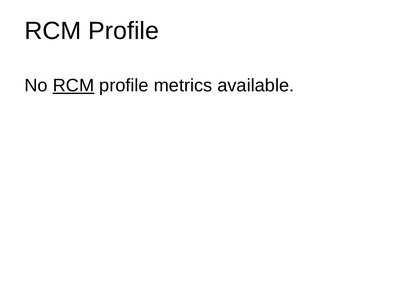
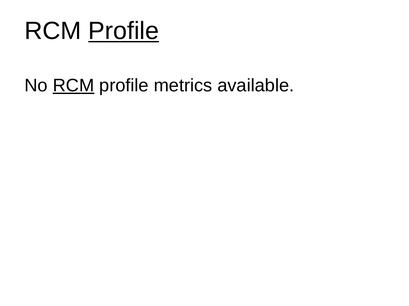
Profile underline: none -> present (124, 31)
